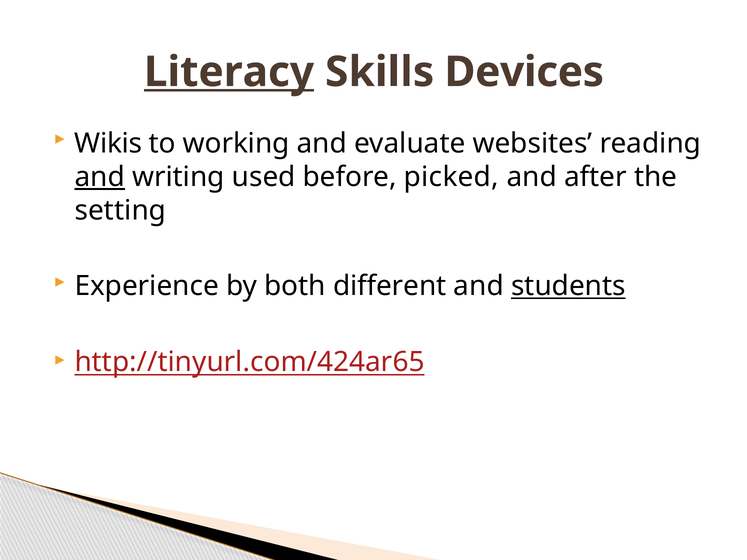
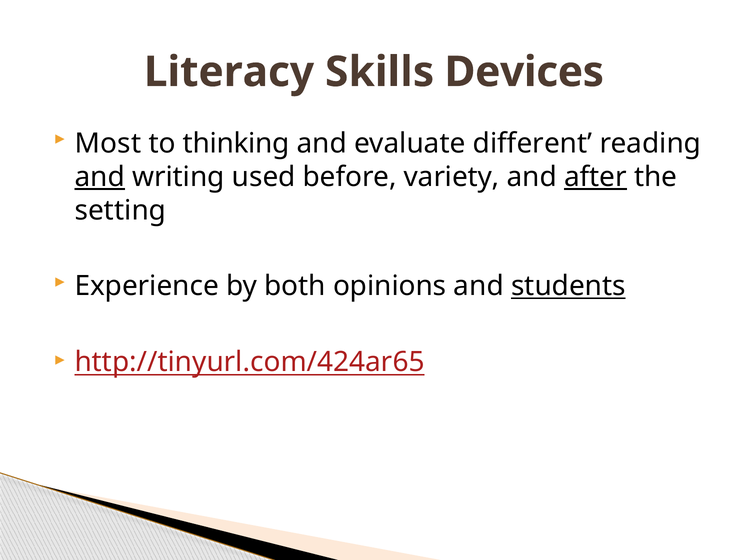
Literacy underline: present -> none (229, 72)
Wikis: Wikis -> Most (108, 143)
working: working -> thinking (236, 143)
websites: websites -> different (533, 143)
picked: picked -> variety (452, 177)
after underline: none -> present (595, 177)
different: different -> opinions (390, 286)
